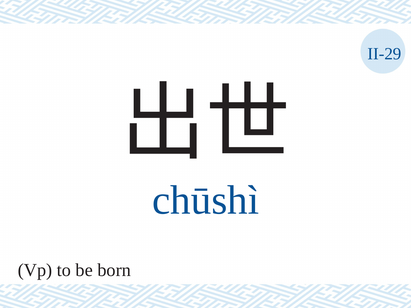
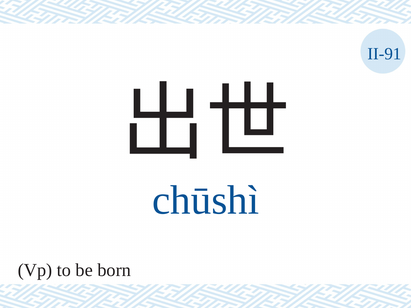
II-29: II-29 -> II-91 (384, 54)
